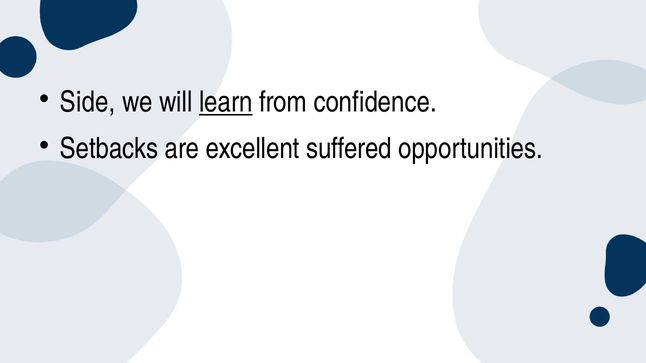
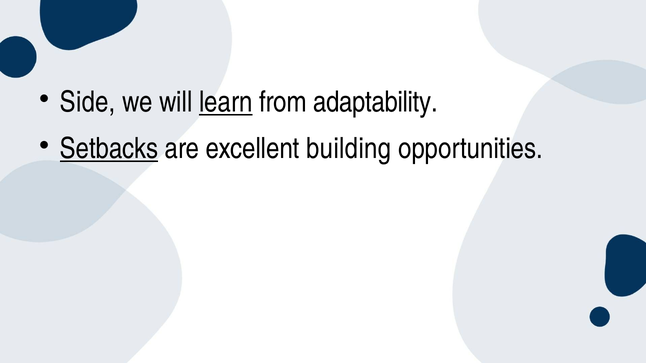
confidence: confidence -> adaptability (375, 102)
Setbacks underline: none -> present (109, 149)
suffered: suffered -> building (349, 149)
